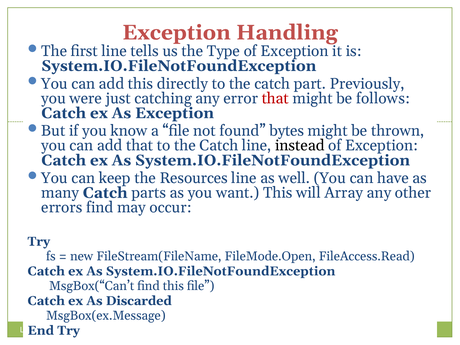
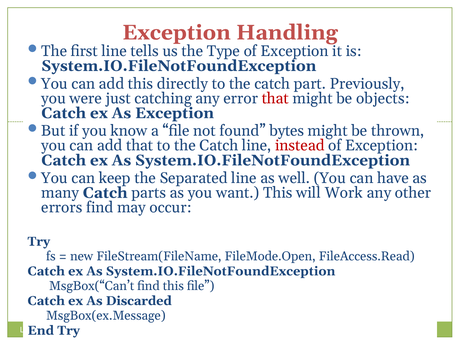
follows: follows -> objects (383, 98)
instead colour: black -> red (300, 146)
Resources: Resources -> Separated (194, 178)
Array: Array -> Work (344, 193)
